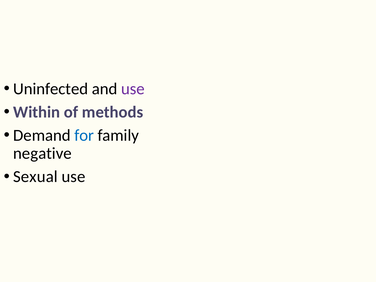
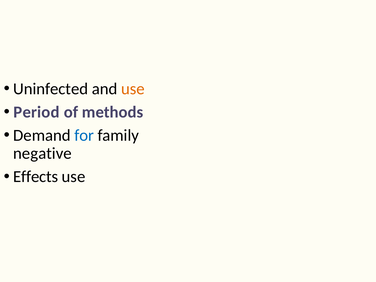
use colour: purple -> orange (133, 89)
Within: Within -> Period (37, 112)
Sexual: Sexual -> Effects (36, 177)
